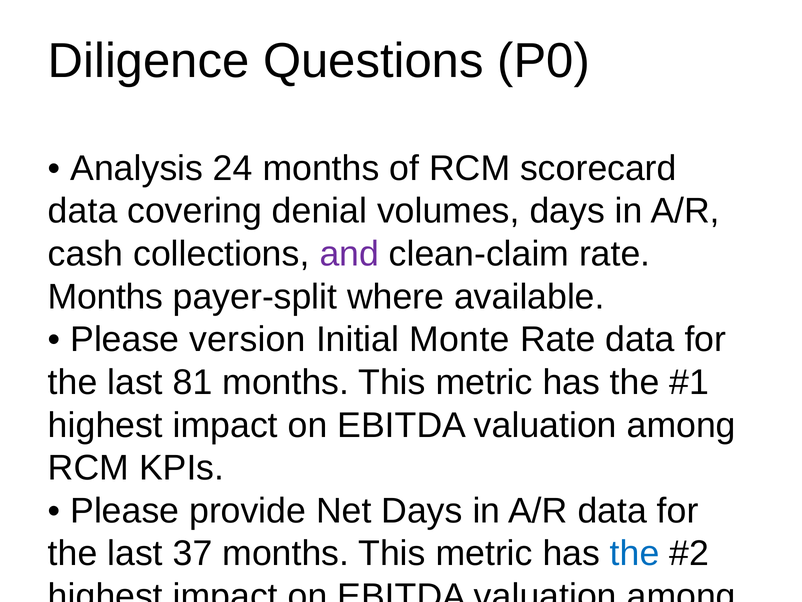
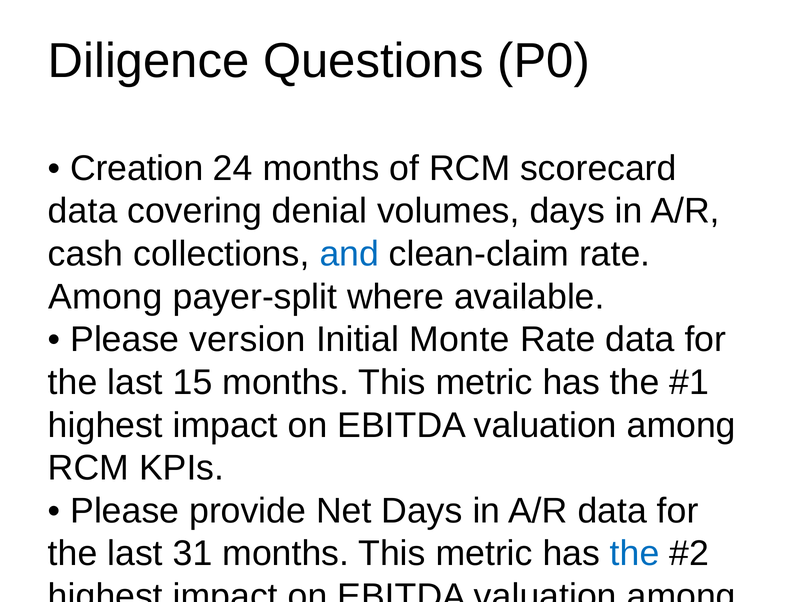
Analysis: Analysis -> Creation (137, 168)
and colour: purple -> blue (349, 254)
Months: Months -> Among (105, 297)
81: 81 -> 15 (193, 382)
37: 37 -> 31 (193, 553)
